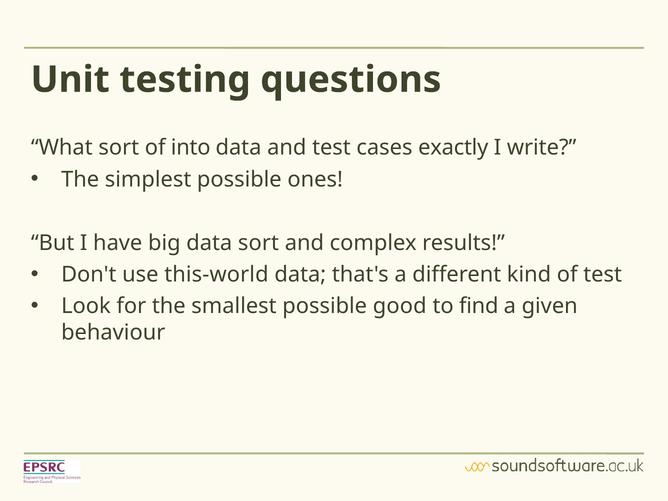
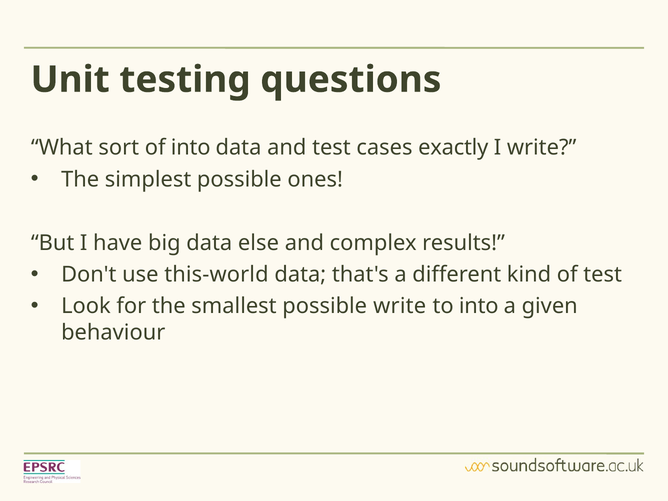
data sort: sort -> else (258, 243)
possible good: good -> write (400, 306)
to find: find -> into (479, 306)
